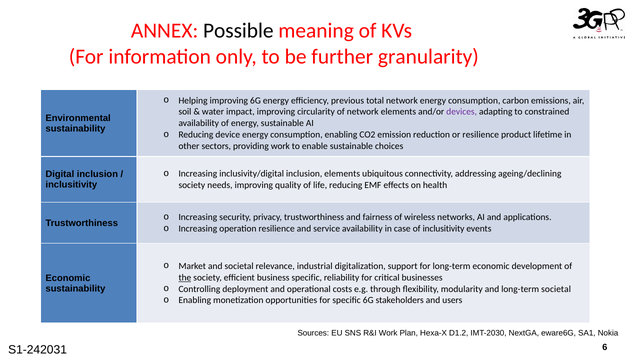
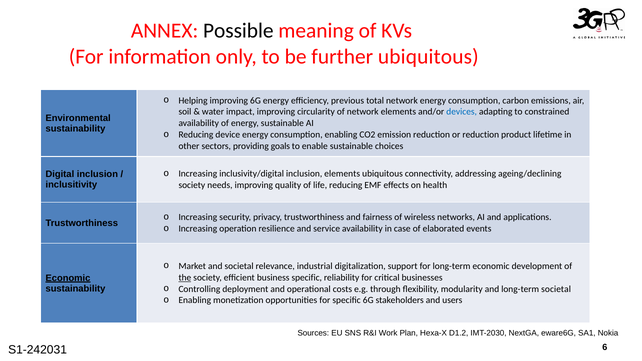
further granularity: granularity -> ubiquitous (428, 56)
devices colour: purple -> blue (462, 112)
or resilience: resilience -> reduction (481, 135)
providing work: work -> goals (280, 146)
of inclusitivity: inclusitivity -> elaborated (443, 229)
Economic underline: none -> present (68, 278)
